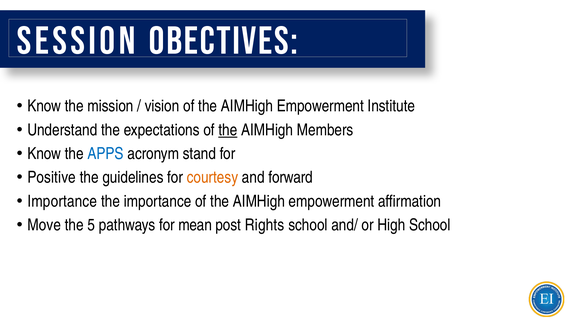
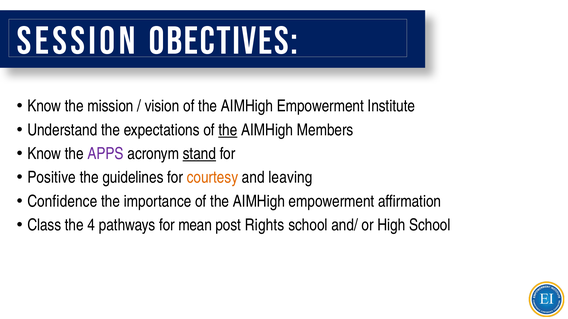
APPS colour: blue -> purple (106, 154)
stand underline: none -> present (199, 154)
forward: forward -> leaving (290, 178)
Importance: Importance -> Confidence (62, 202)
Move: Move -> Class (44, 225)
5: 5 -> 4 (91, 225)
